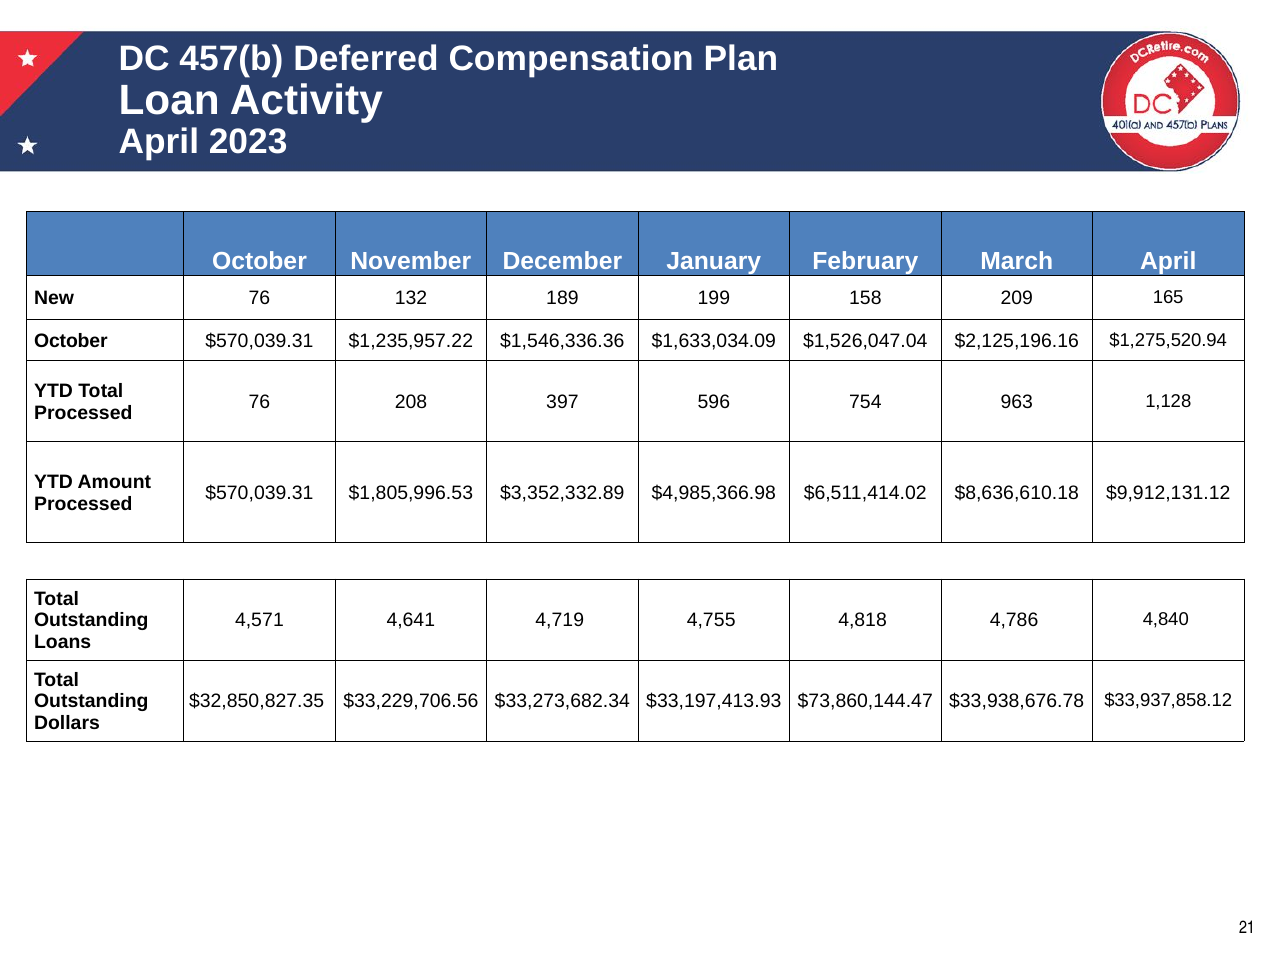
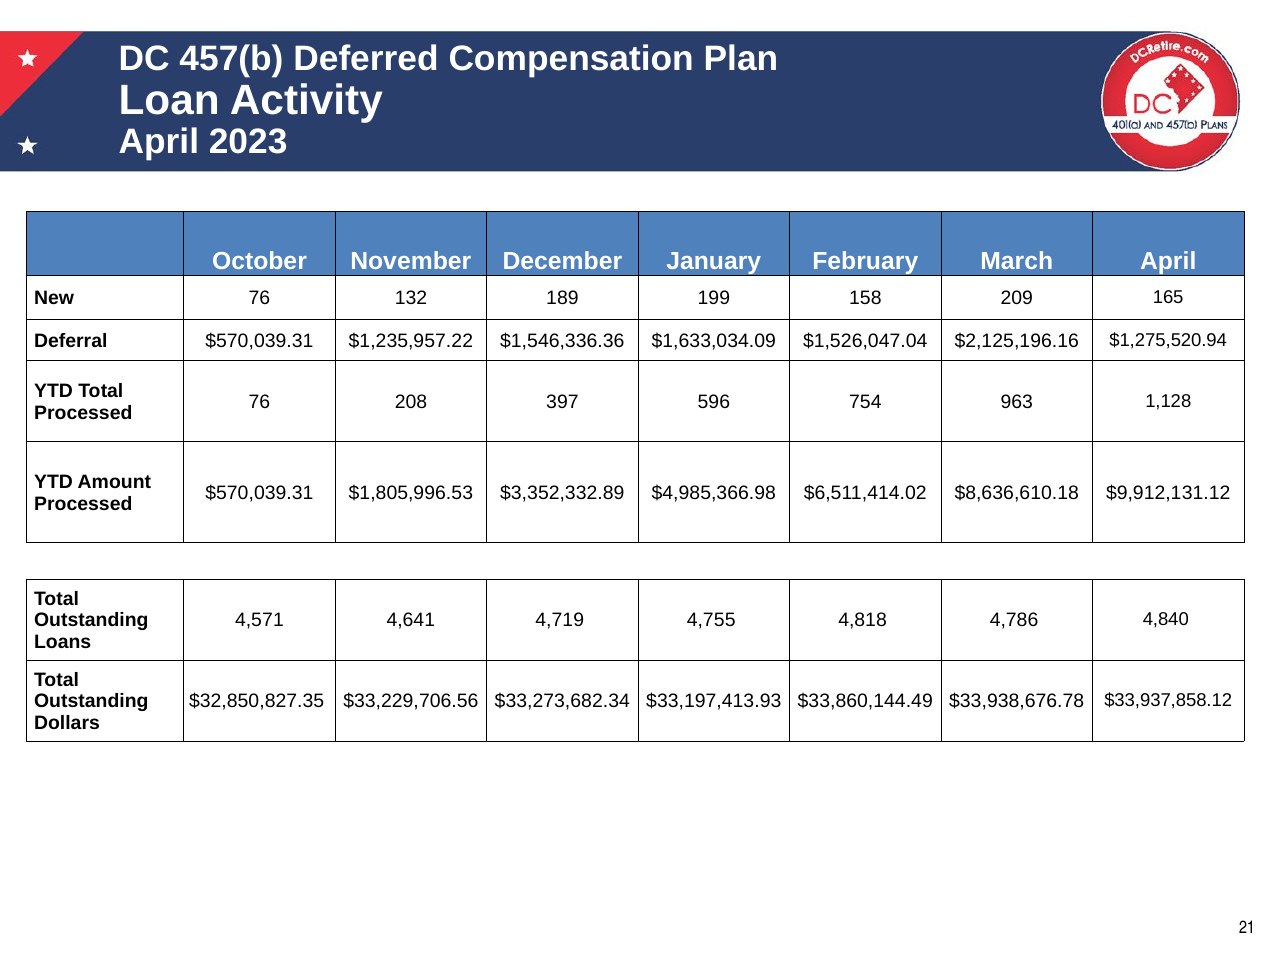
October: October -> Deferral (71, 341)
$73,860,144.47: $73,860,144.47 -> $33,860,144.49 (865, 701)
